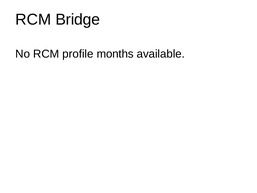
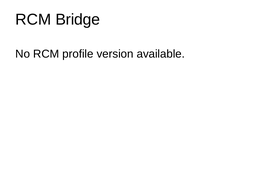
months: months -> version (115, 54)
